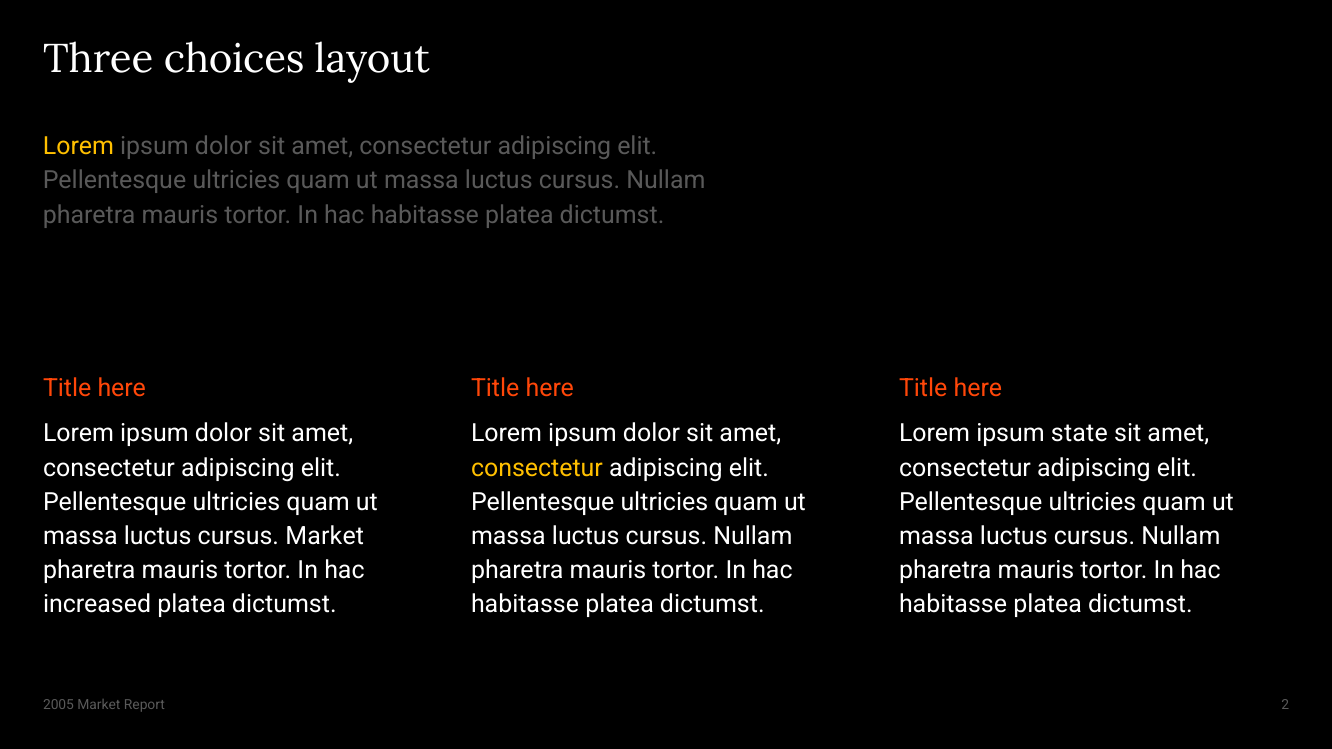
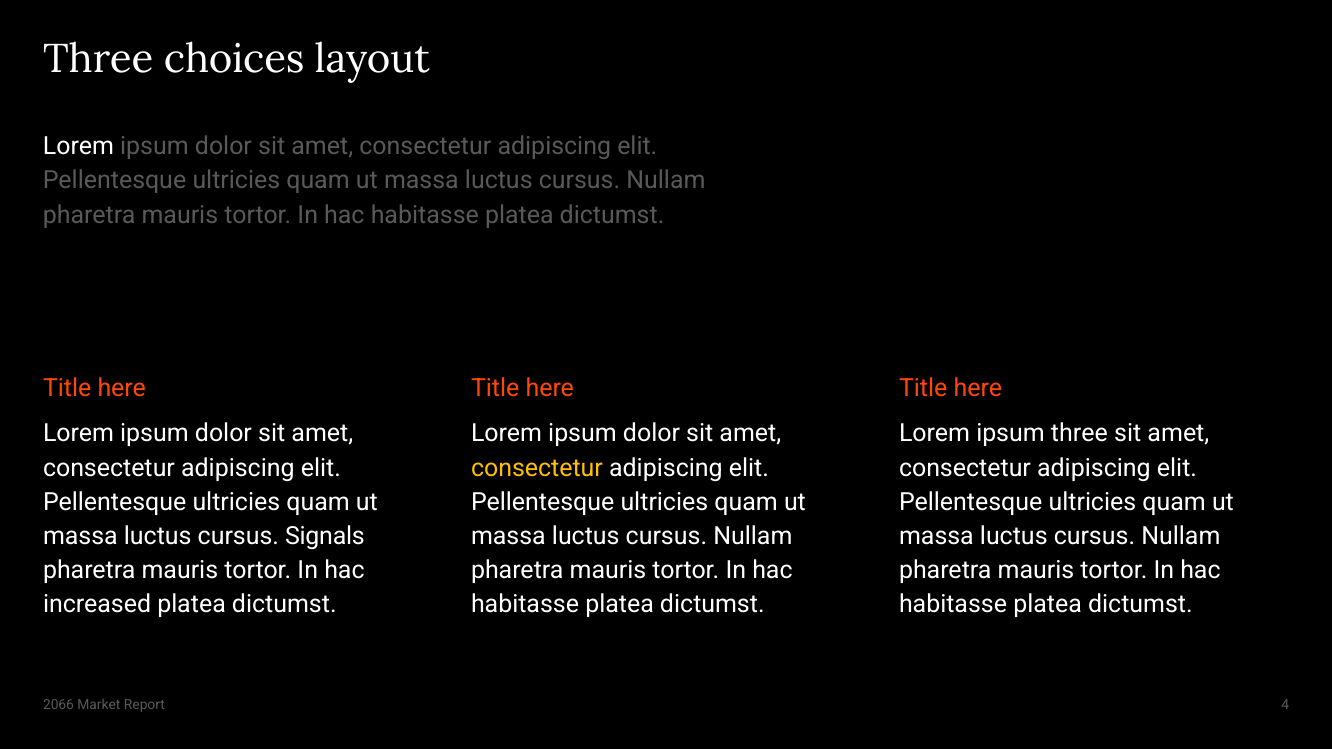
Lorem colour: yellow -> white (78, 147)
ipsum state: state -> three (1079, 434)
cursus Market: Market -> Signals (325, 536)
2005: 2005 -> 2066 (59, 705)
2: 2 -> 4 (1285, 705)
